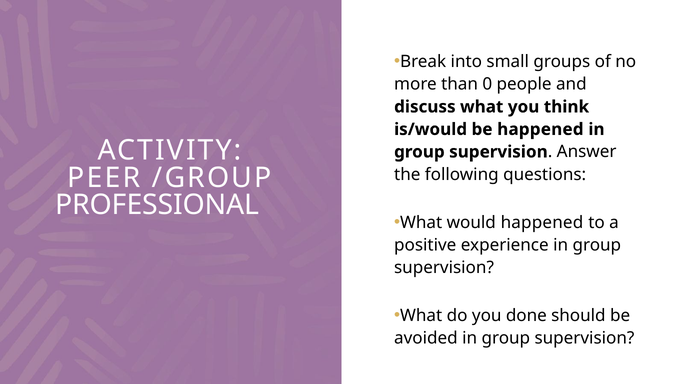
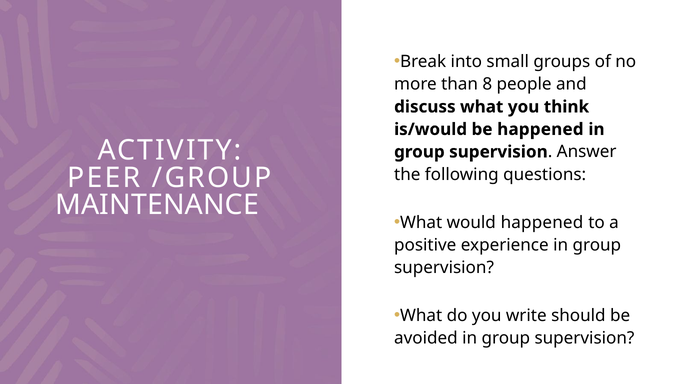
0: 0 -> 8 (487, 84)
PROFESSIONAL: PROFESSIONAL -> MAINTENANCE (157, 205)
done: done -> write (526, 316)
